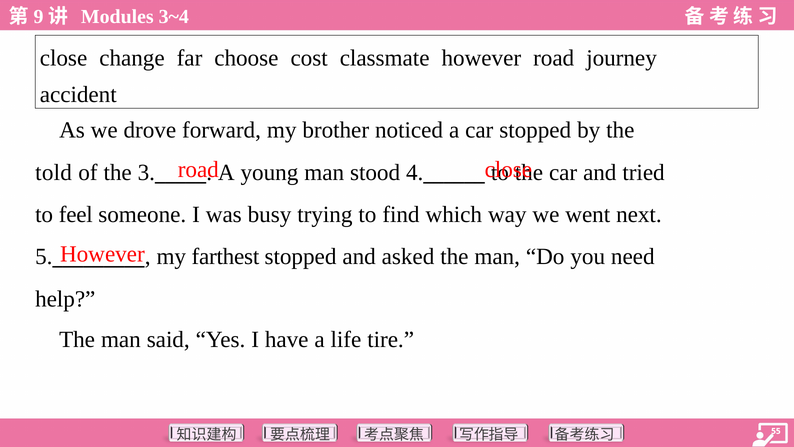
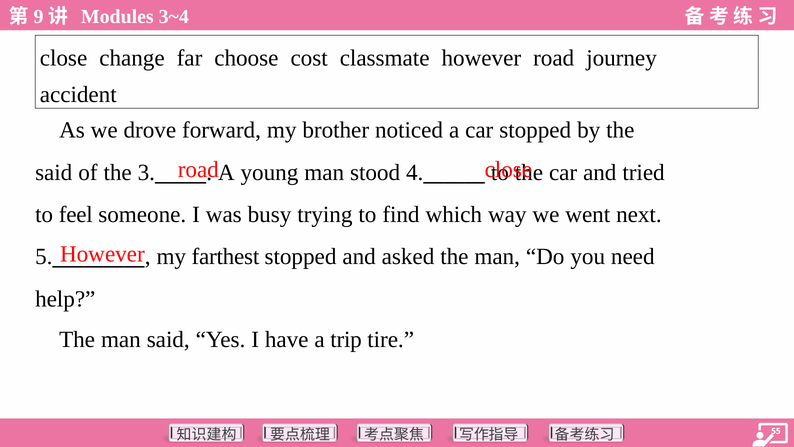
told: told -> said (54, 172)
life: life -> trip (346, 339)
